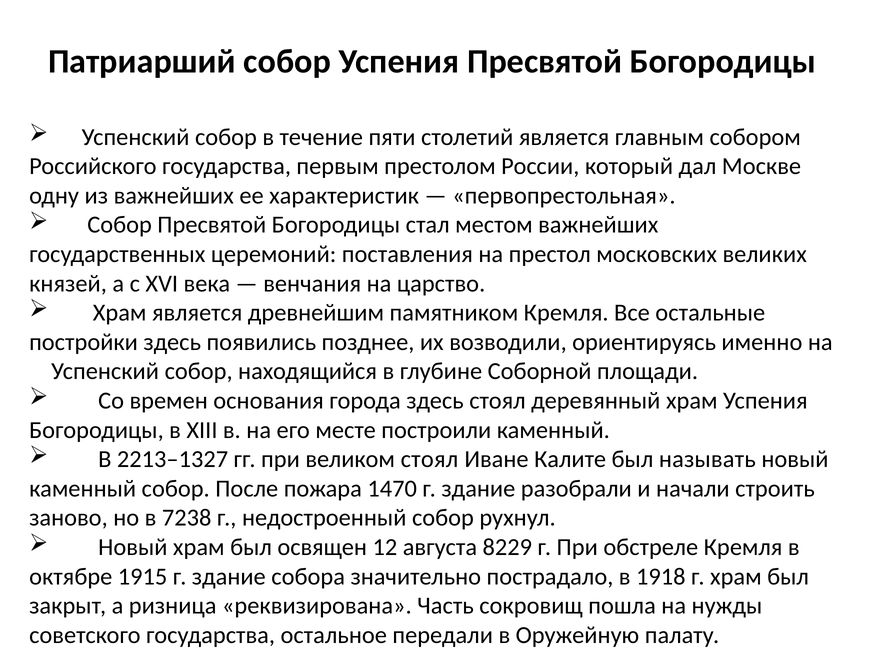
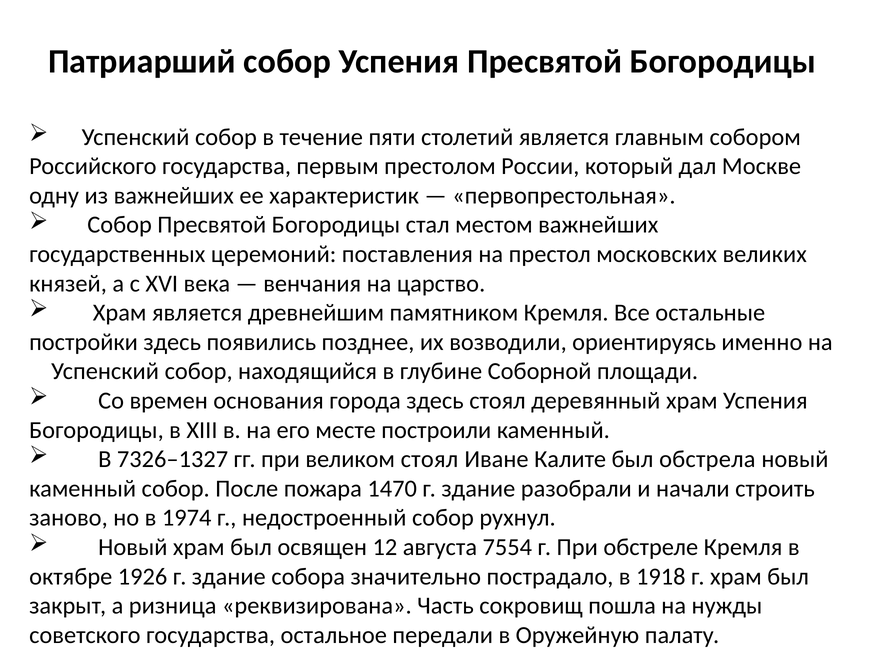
2213–1327: 2213–1327 -> 7326–1327 (173, 459)
называть: называть -> обстрела (707, 459)
7238: 7238 -> 1974 (187, 518)
8229: 8229 -> 7554 (507, 547)
1915: 1915 -> 1926 (143, 576)
